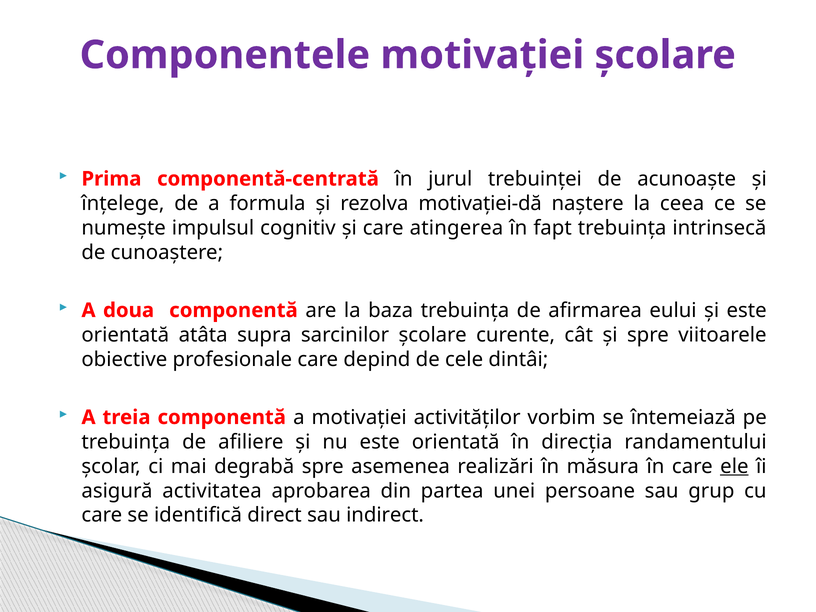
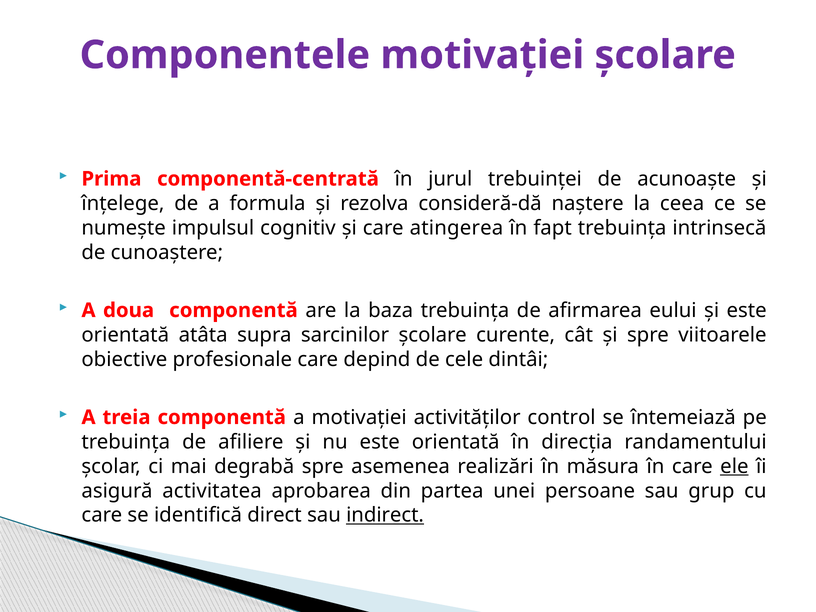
motivaţiei-dă: motivaţiei-dă -> consideră-dă (480, 203)
vorbim: vorbim -> control (562, 417)
indirect underline: none -> present (385, 515)
